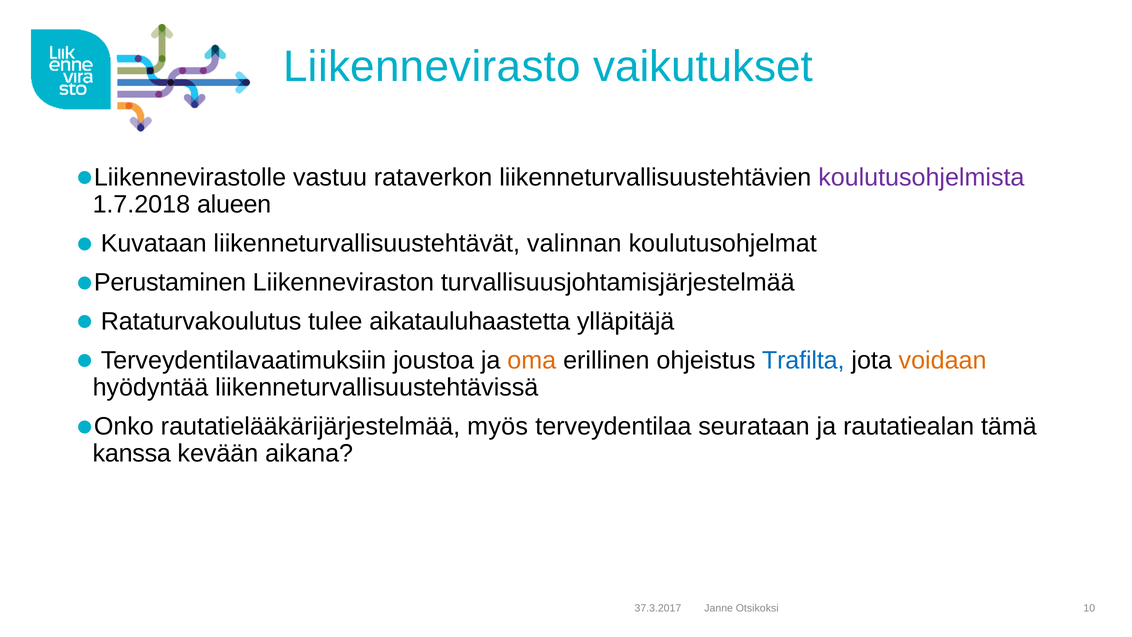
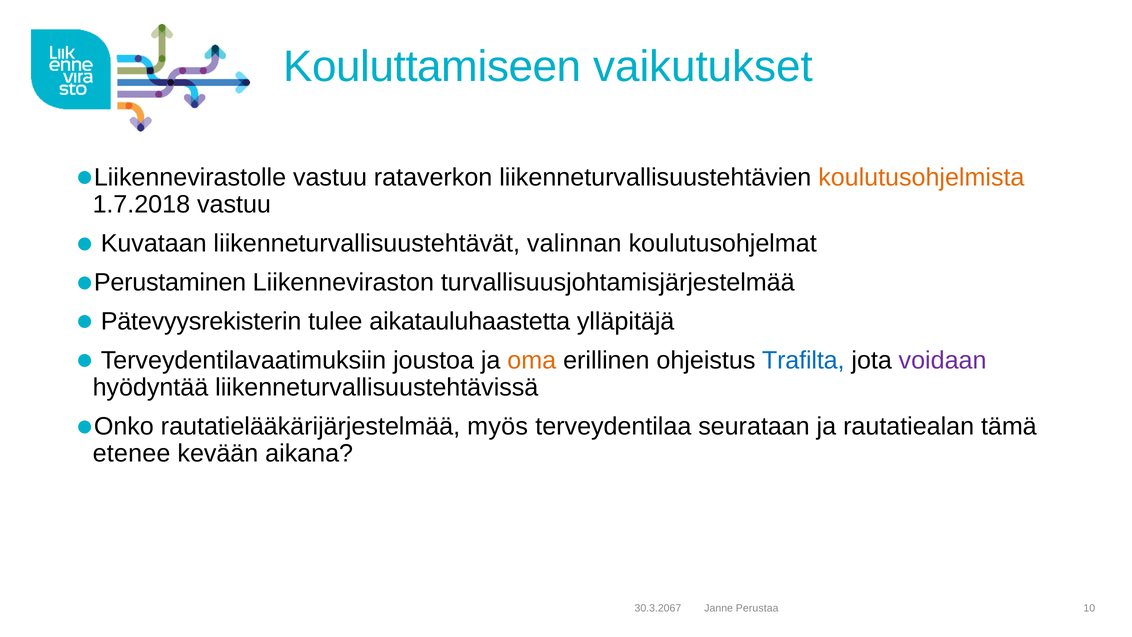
Liikennevirasto: Liikennevirasto -> Kouluttamiseen (432, 67)
koulutusohjelmista colour: purple -> orange (921, 177)
1.7.2018 alueen: alueen -> vastuu (234, 204)
Rataturvakoulutus: Rataturvakoulutus -> Pätevyysrekisterin (201, 321)
voidaan colour: orange -> purple (943, 360)
kanssa: kanssa -> etenee (132, 453)
37.3.2017: 37.3.2017 -> 30.3.2067 (658, 608)
Otsikoksi: Otsikoksi -> Perustaa (757, 608)
